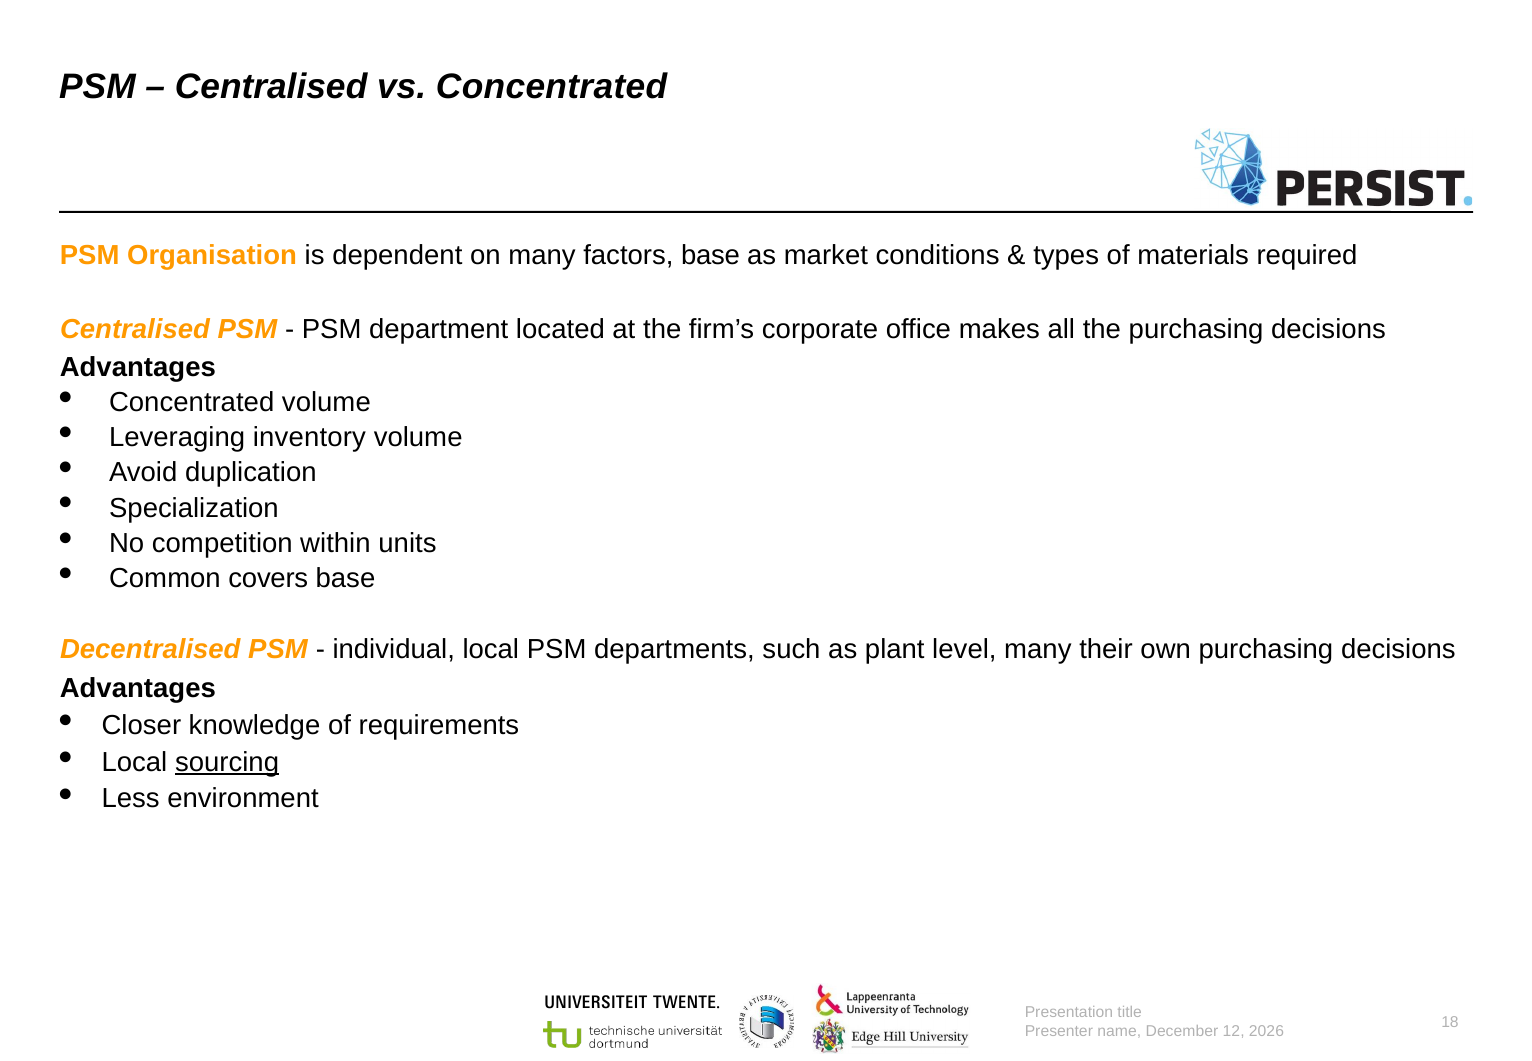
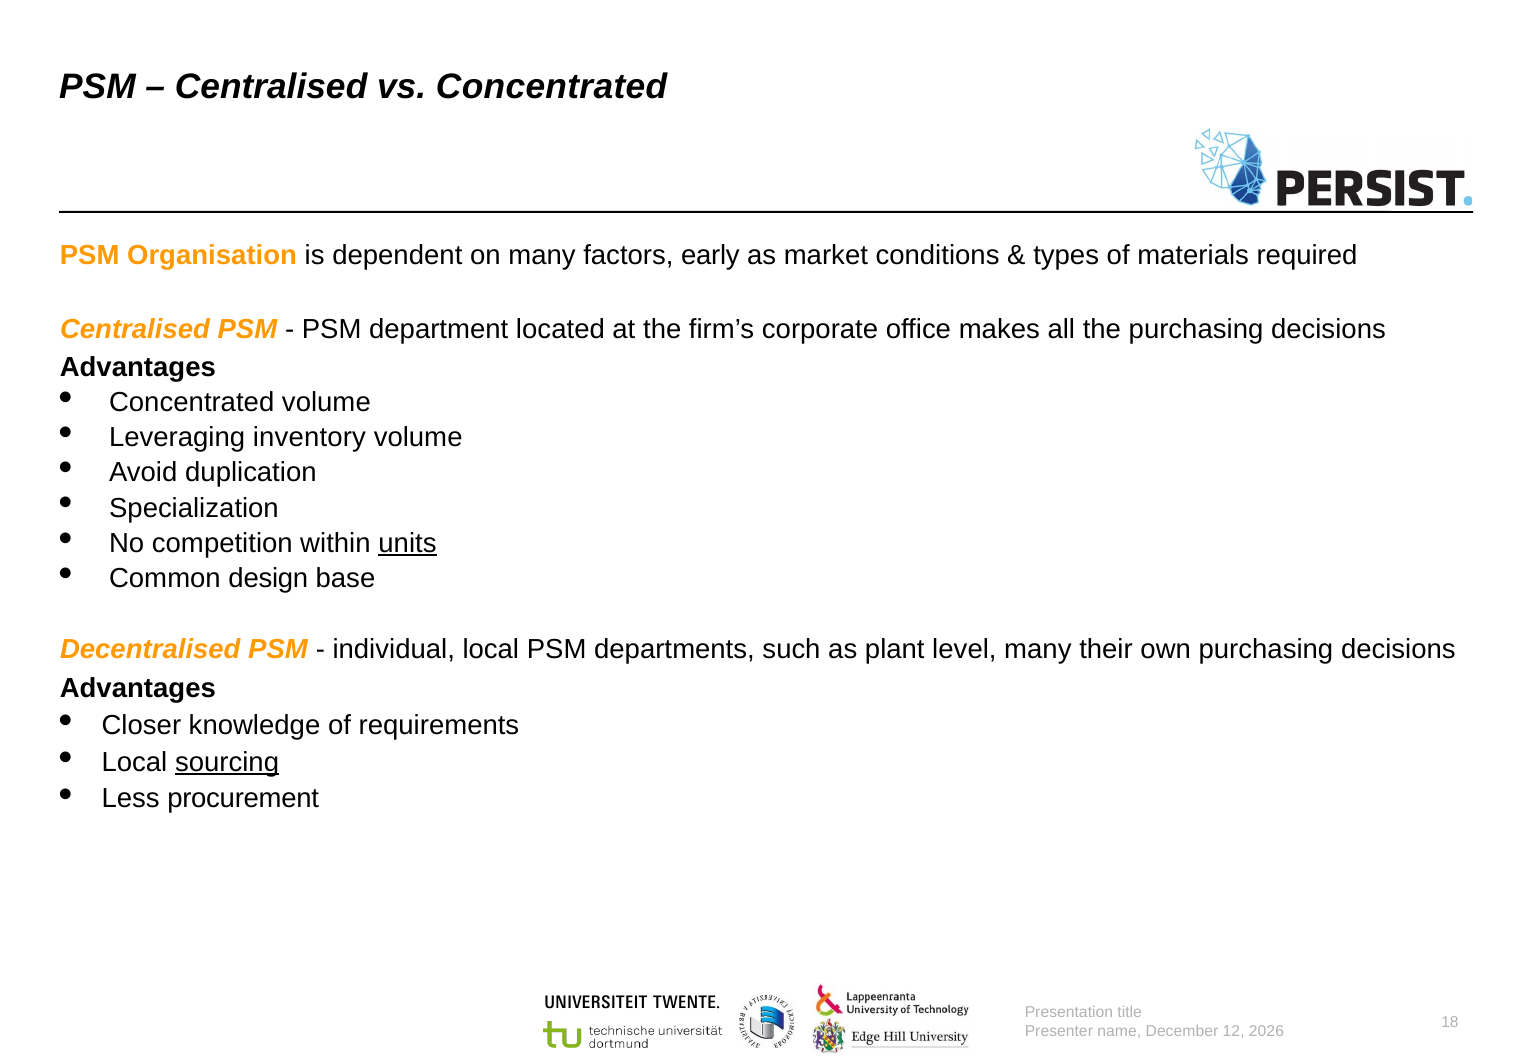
factors base: base -> early (710, 256)
units underline: none -> present (407, 543)
covers: covers -> design (268, 578)
environment: environment -> procurement (243, 799)
